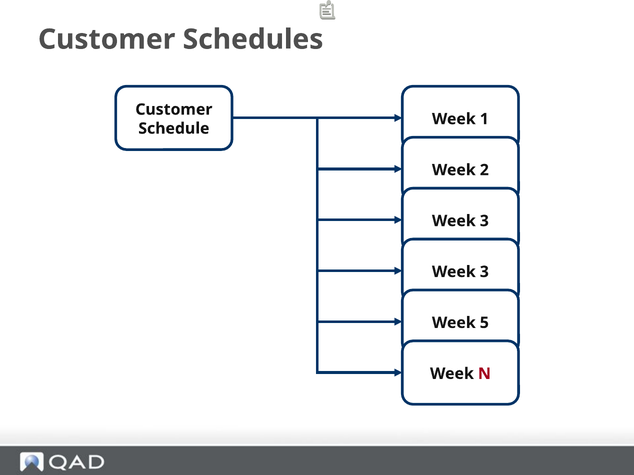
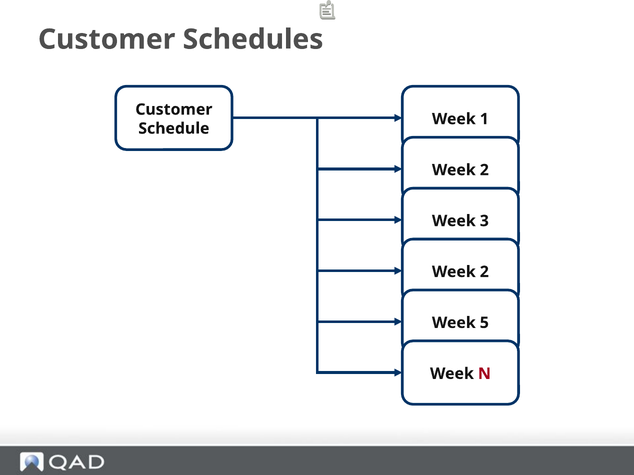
3: 3 -> 2 (484, 272)
